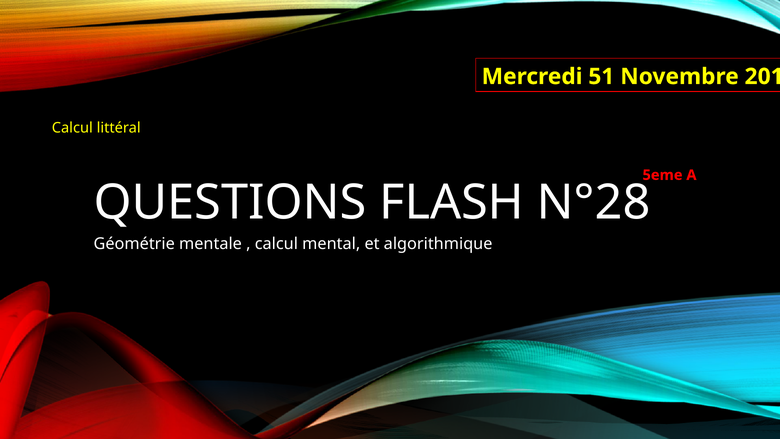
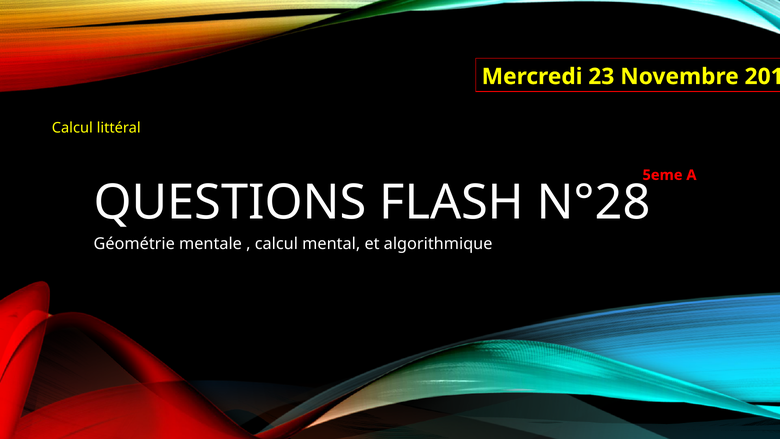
51: 51 -> 23 (601, 77)
